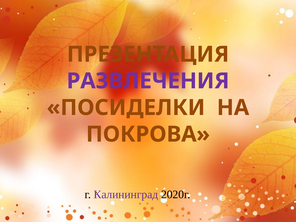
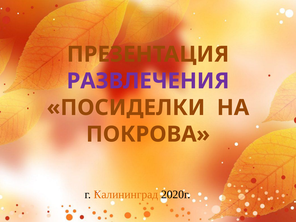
Калининград colour: purple -> orange (126, 195)
